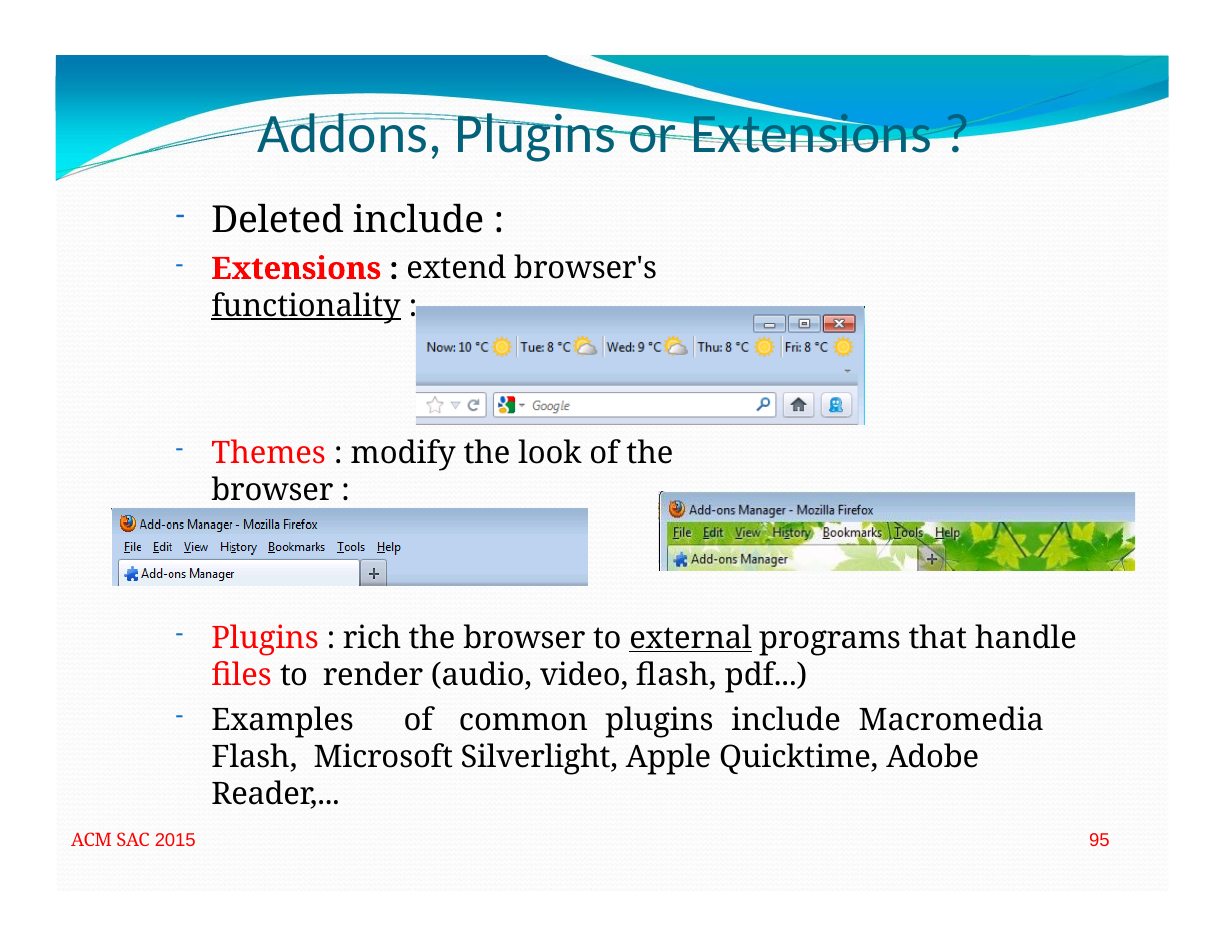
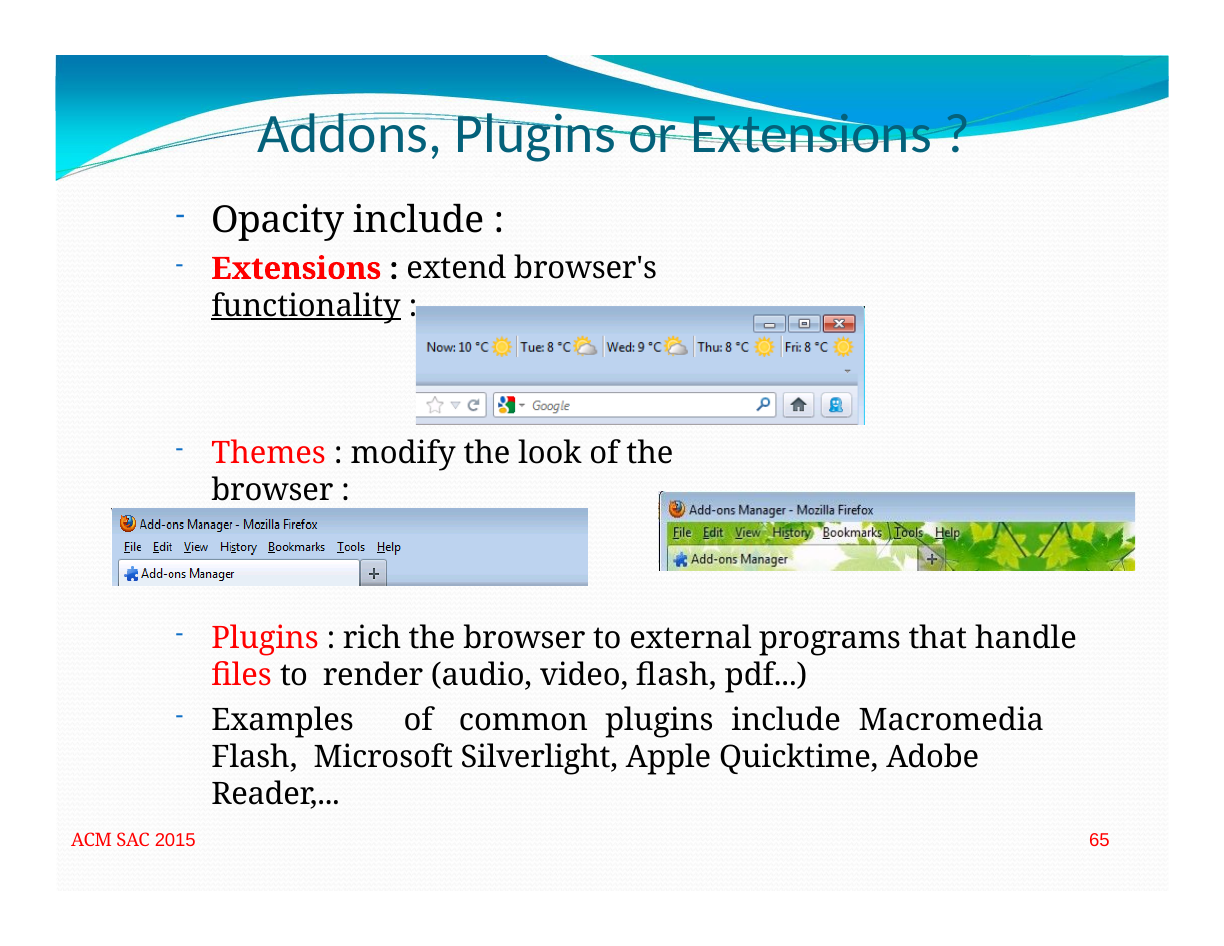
Deleted: Deleted -> Opacity (278, 220)
external underline: present -> none (690, 638)
95: 95 -> 65 (1099, 840)
